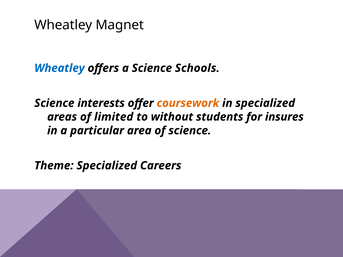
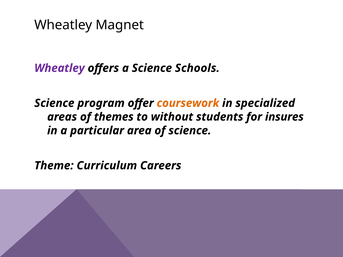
Wheatley colour: blue -> purple (59, 68)
interests: interests -> program (101, 103)
limited: limited -> themes (114, 117)
Theme Specialized: Specialized -> Curriculum (107, 166)
